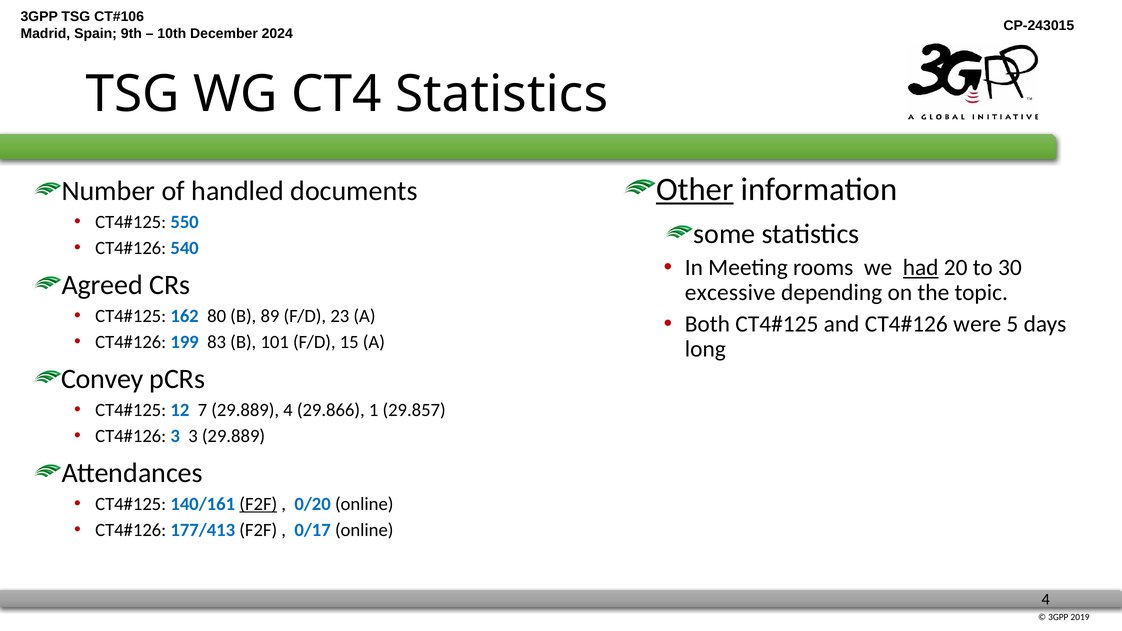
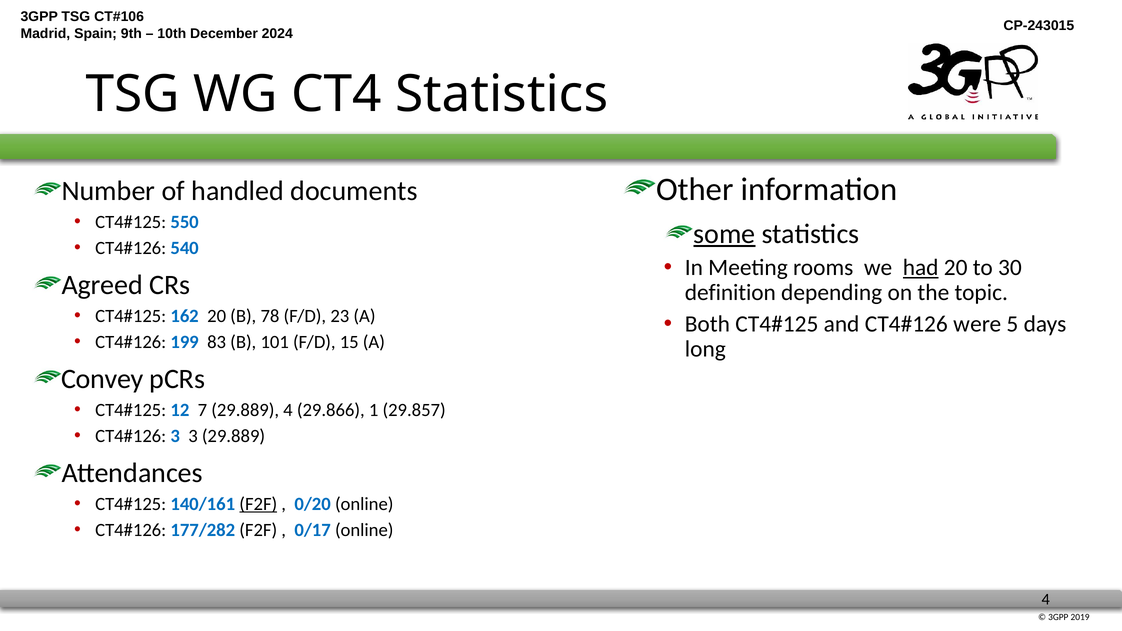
Other underline: present -> none (695, 189)
some underline: none -> present (724, 234)
excessive: excessive -> definition (730, 293)
162 80: 80 -> 20 (217, 316)
89: 89 -> 78 (270, 316)
177/413: 177/413 -> 177/282 (203, 530)
